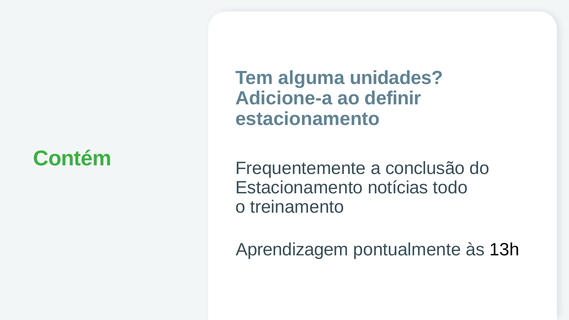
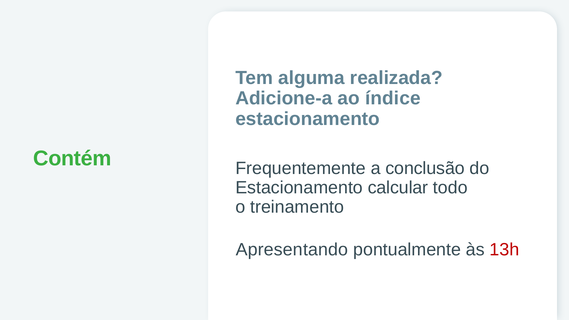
unidades: unidades -> realizada (396, 78)
definir: definir -> índice (393, 98)
notícias: notícias -> calcular (398, 188)
Aprendizagem: Aprendizagem -> Apresentando (292, 250)
13h colour: black -> red (504, 250)
